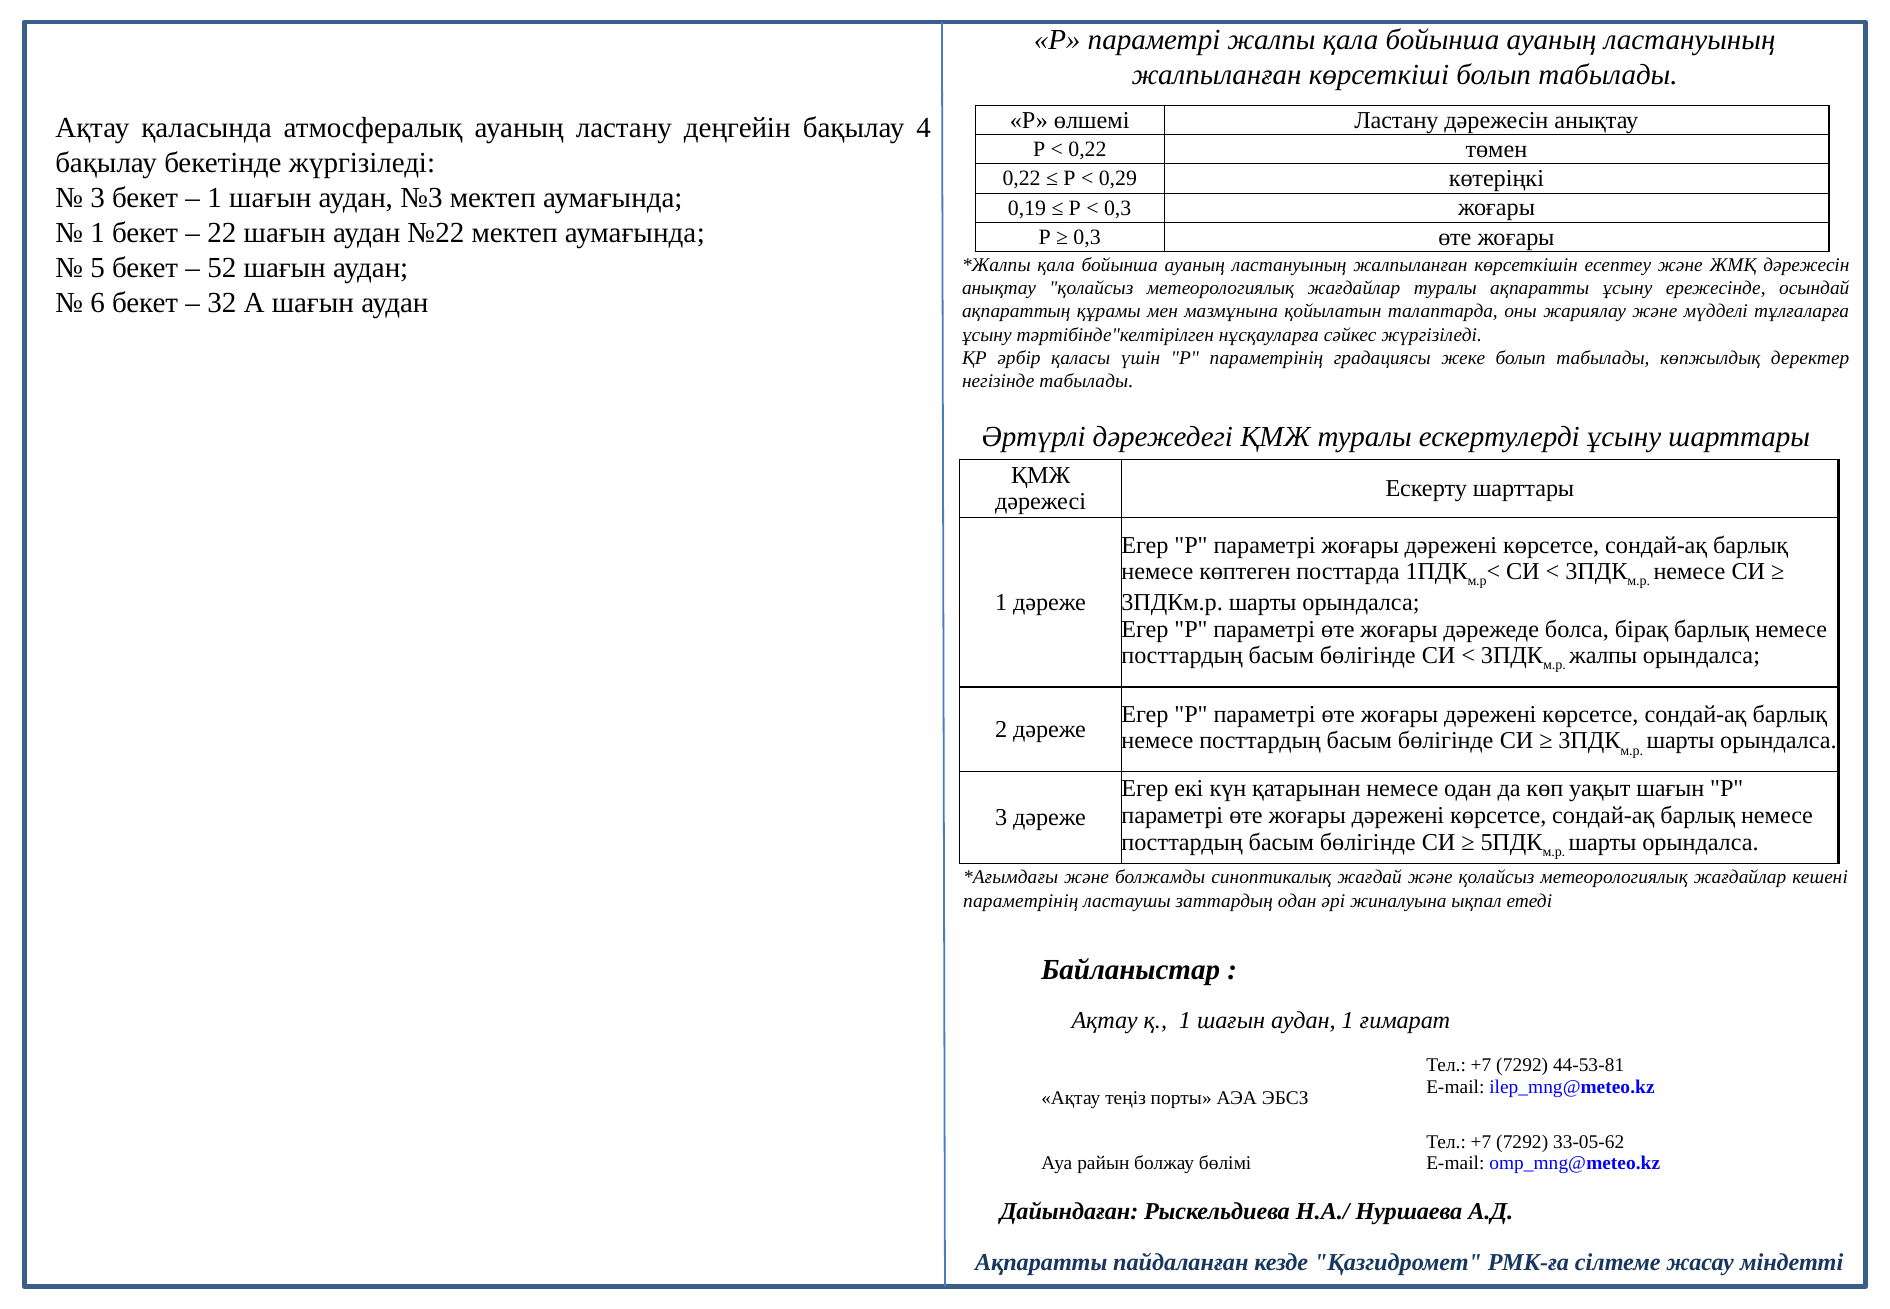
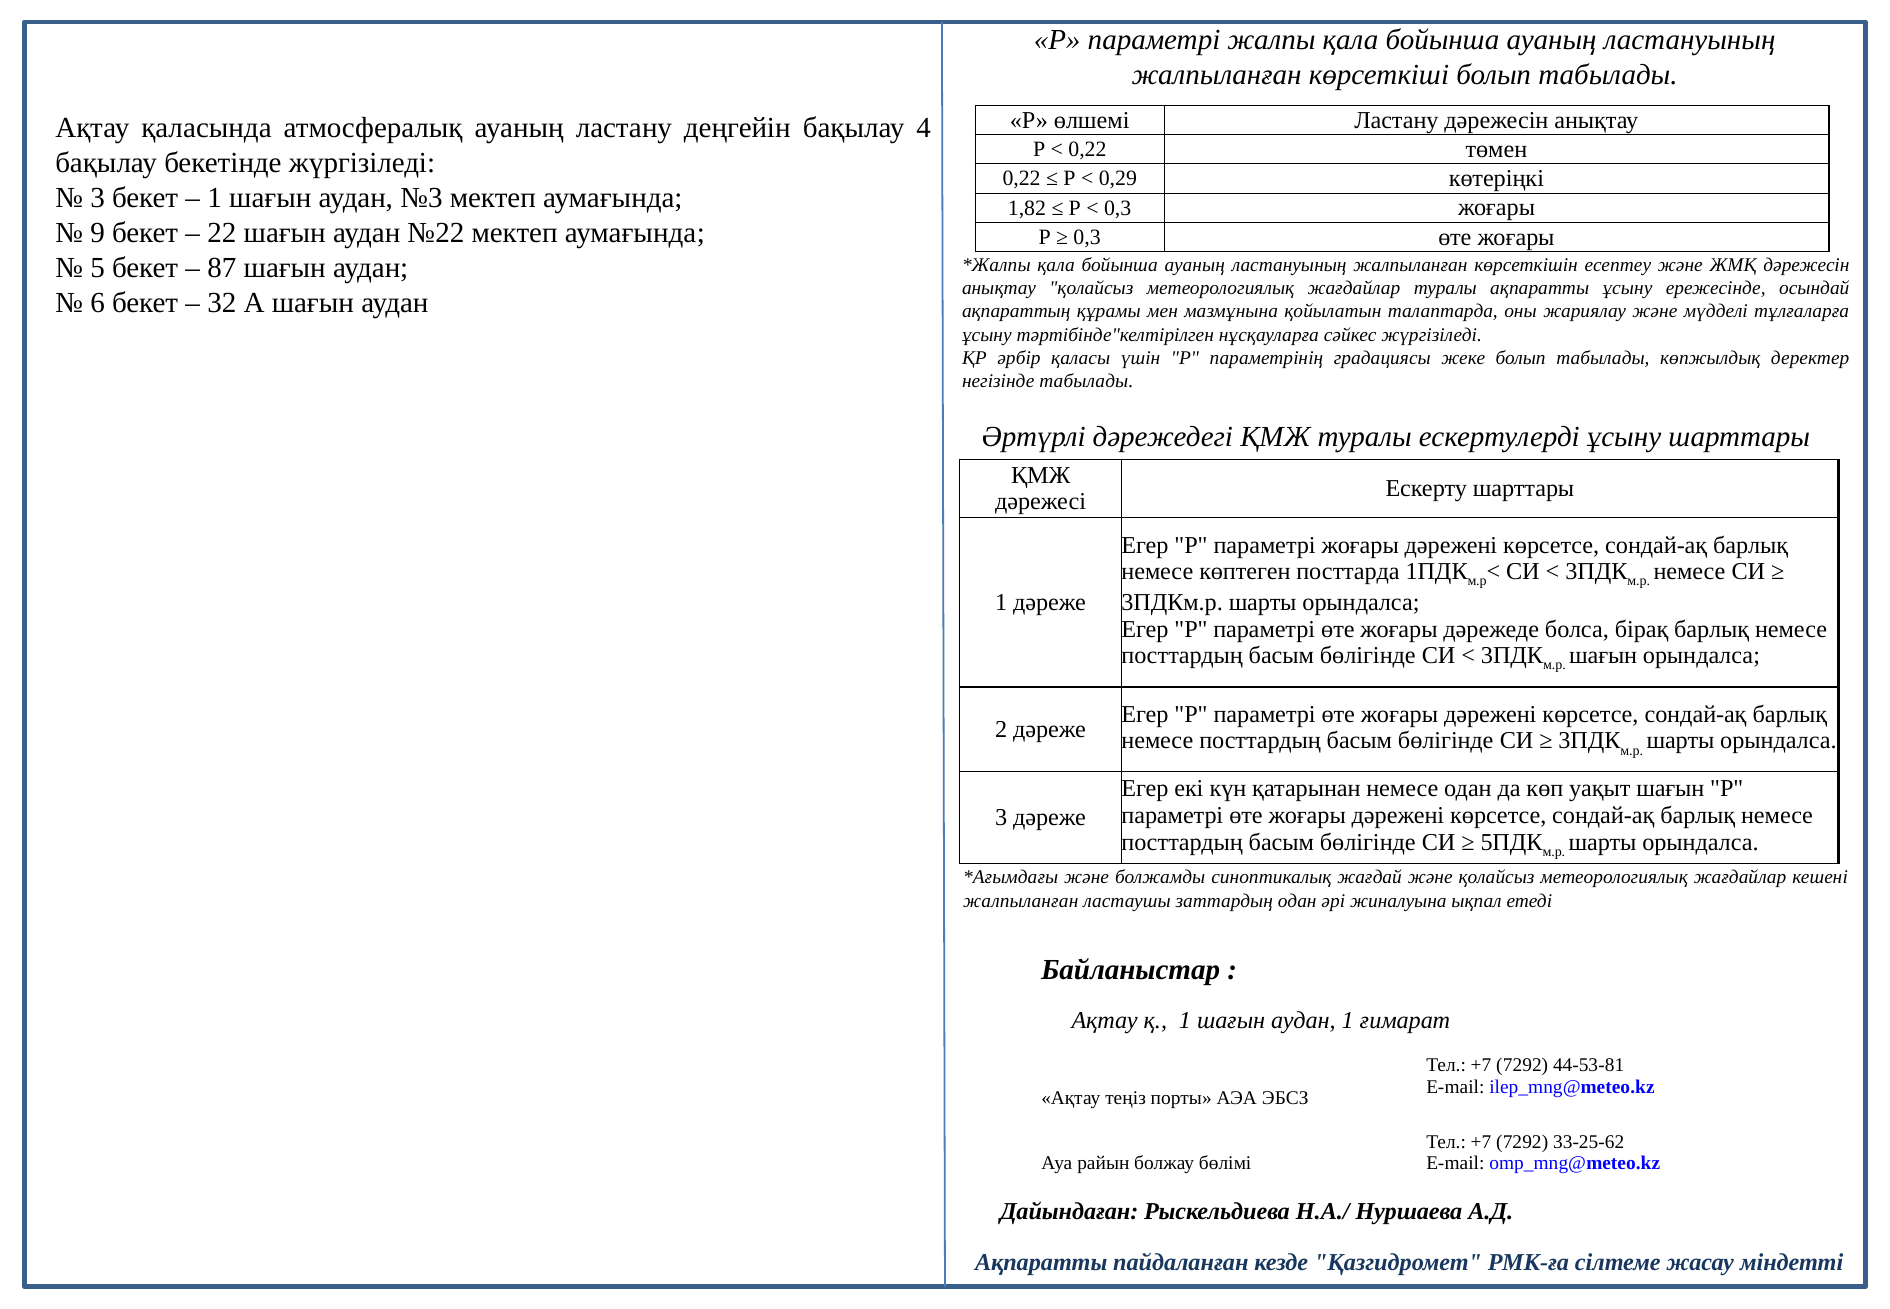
0,19: 0,19 -> 1,82 (1027, 208)
1: 1 -> 9 (98, 233)
52: 52 -> 87 (222, 267)
жалпы: жалпы -> шағын (1603, 656)
параметрінің: параметрінің -> жалпыланған (1021, 900)
33-05-62: 33-05-62 -> 33-25-62 (1589, 1141)
